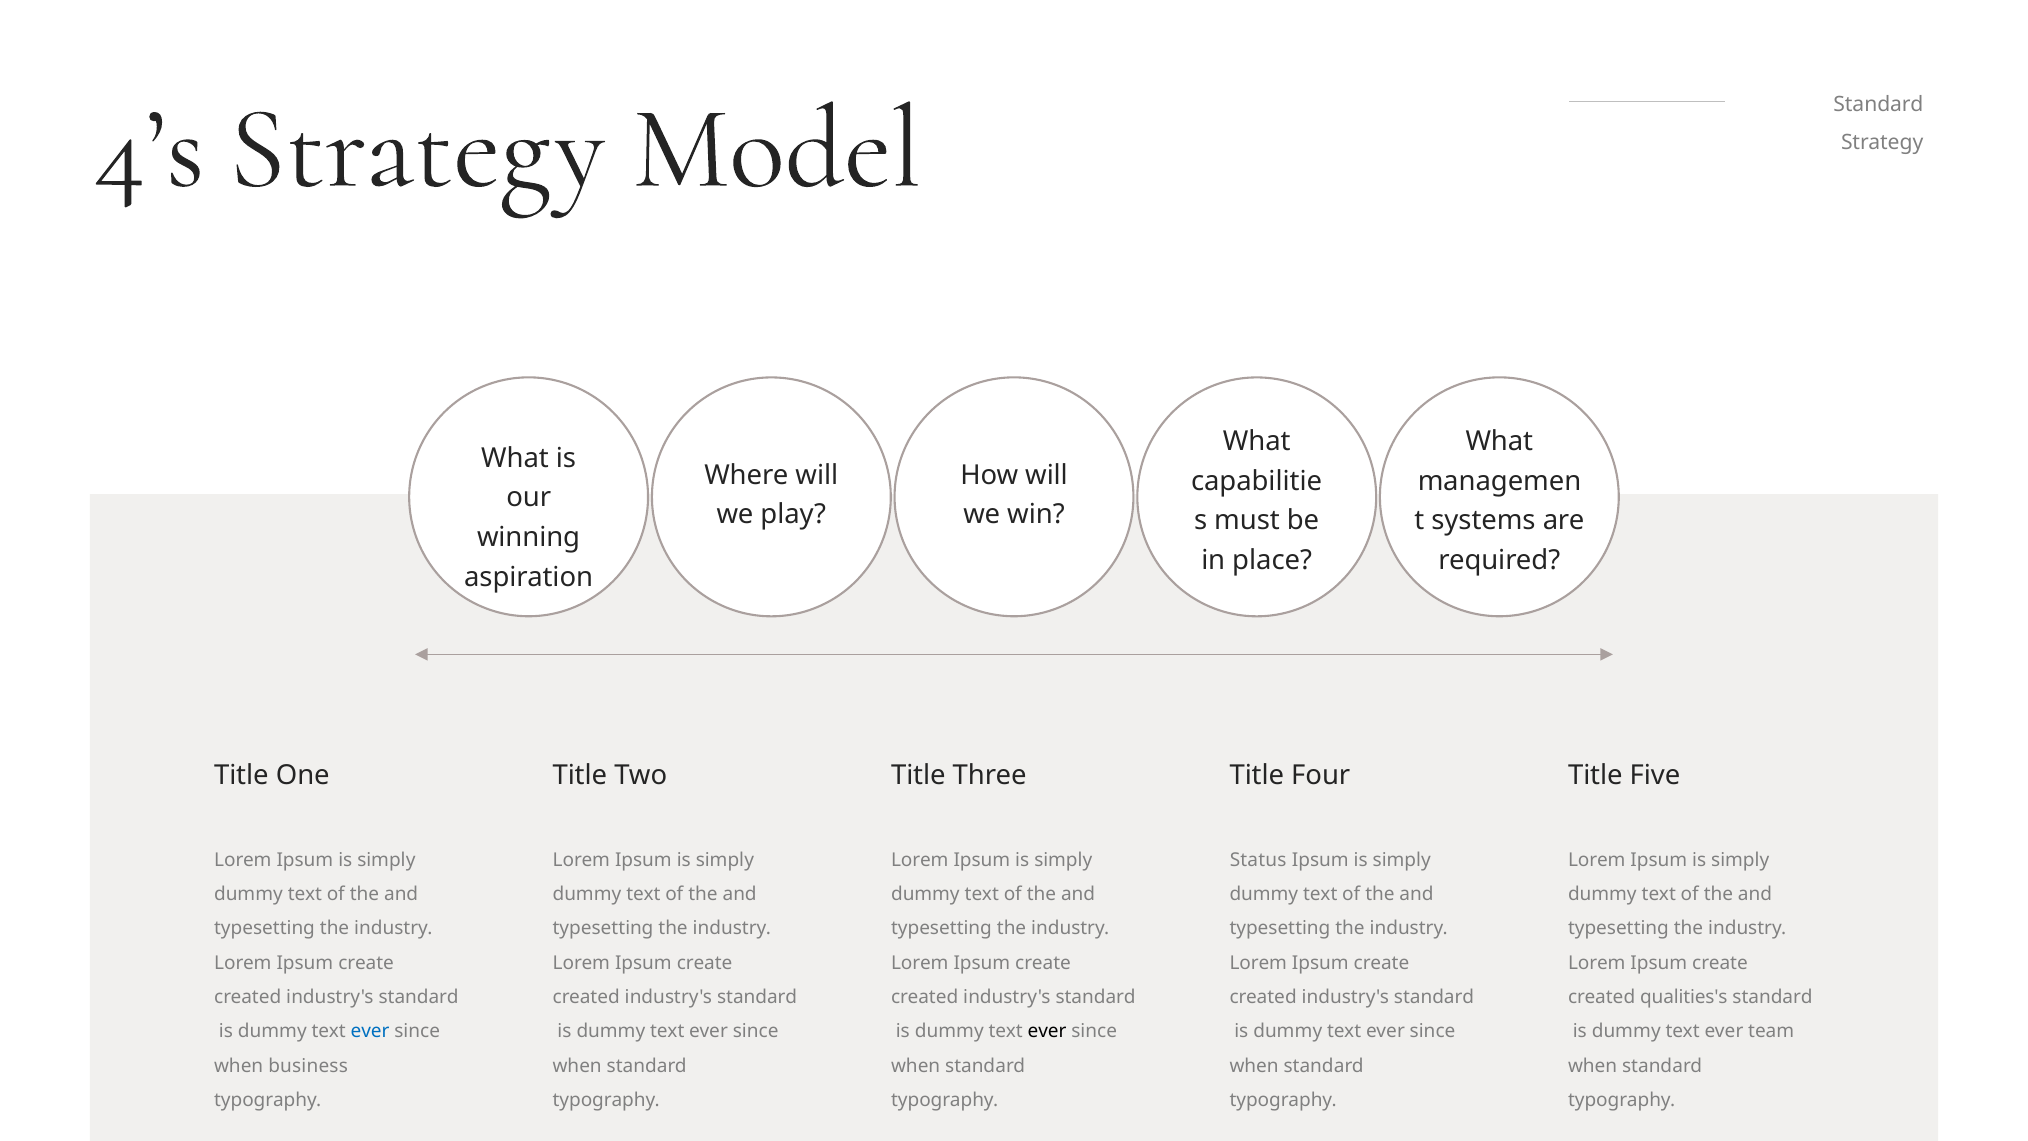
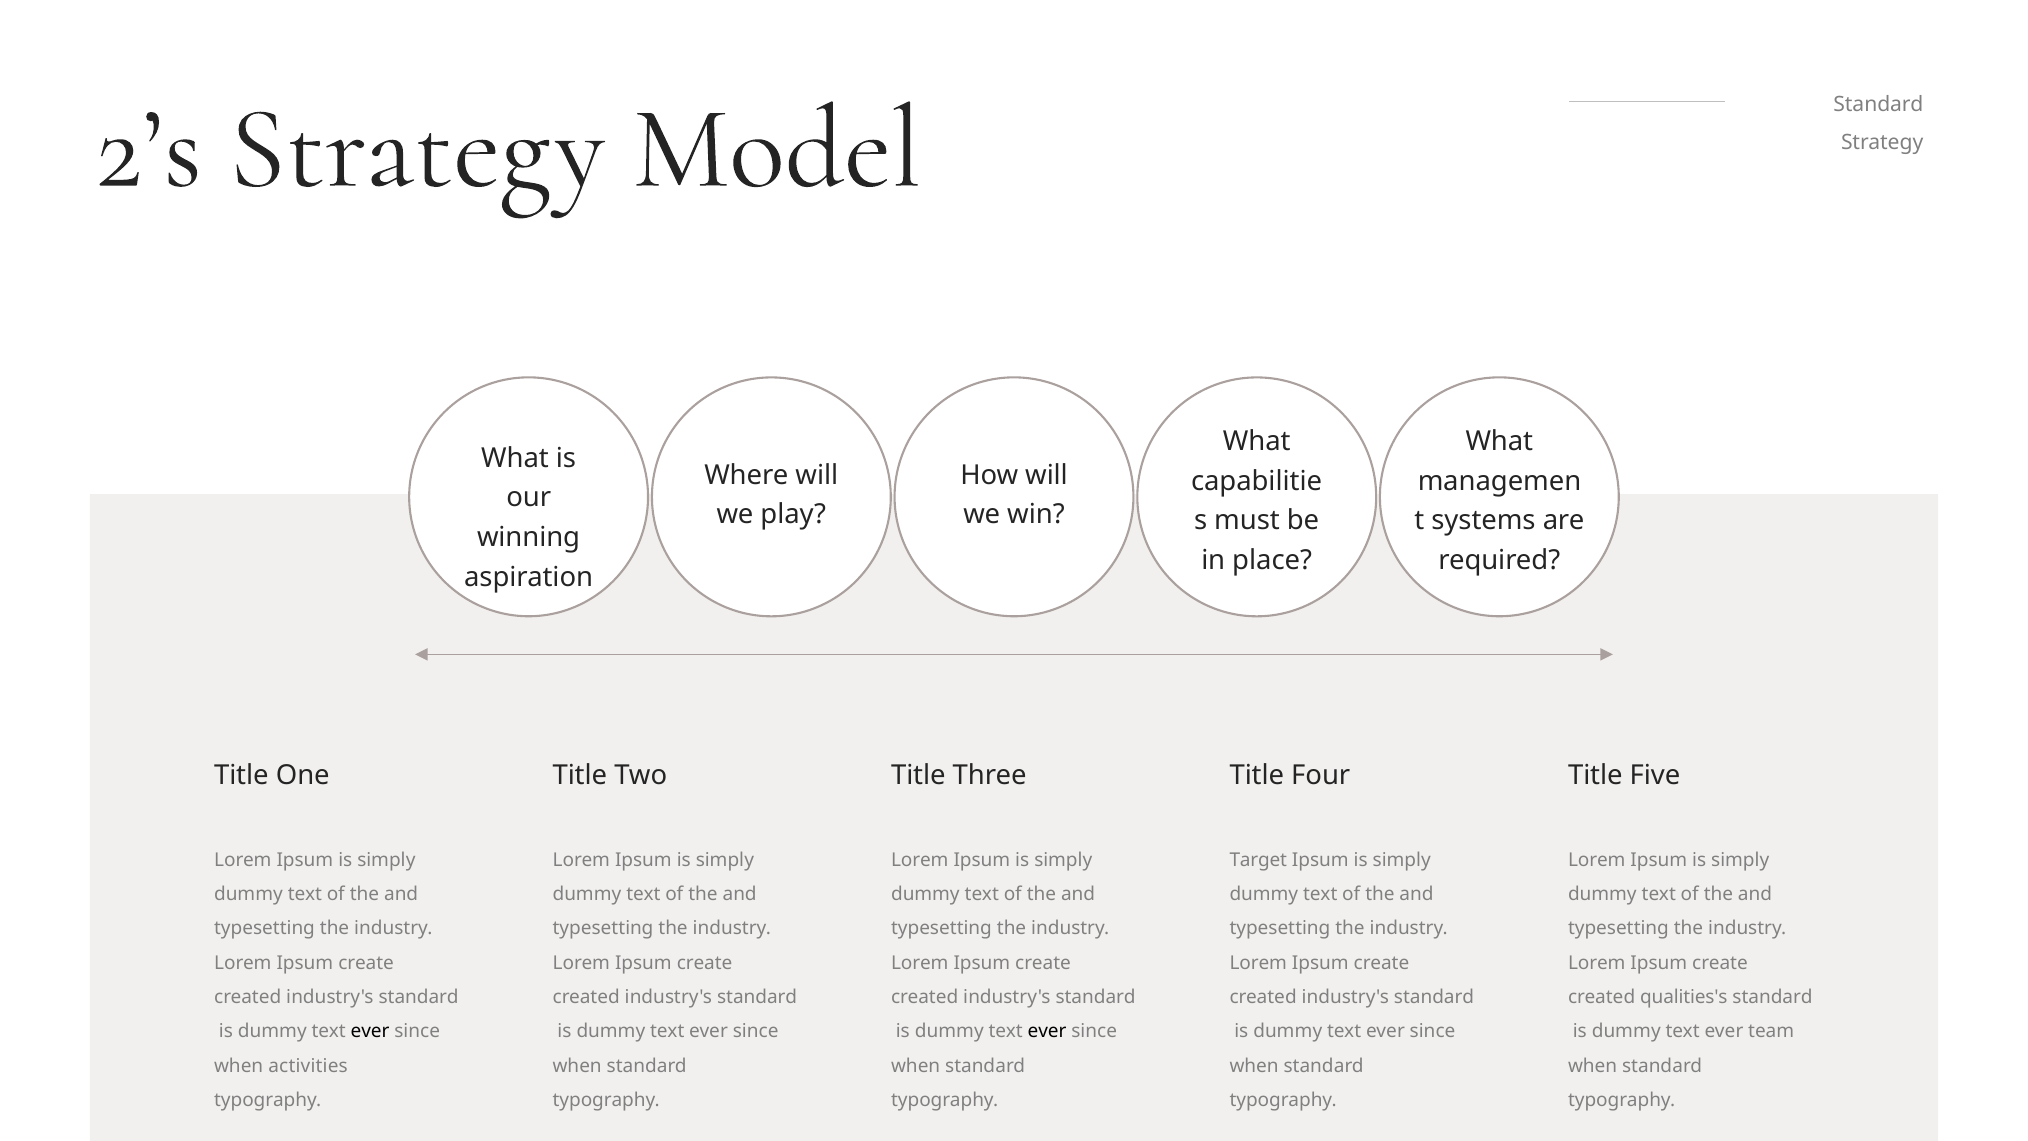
4’s: 4’s -> 2’s (149, 147)
Status: Status -> Target (1258, 860)
ever colour: blue -> black (370, 1031)
business: business -> activities (308, 1066)
